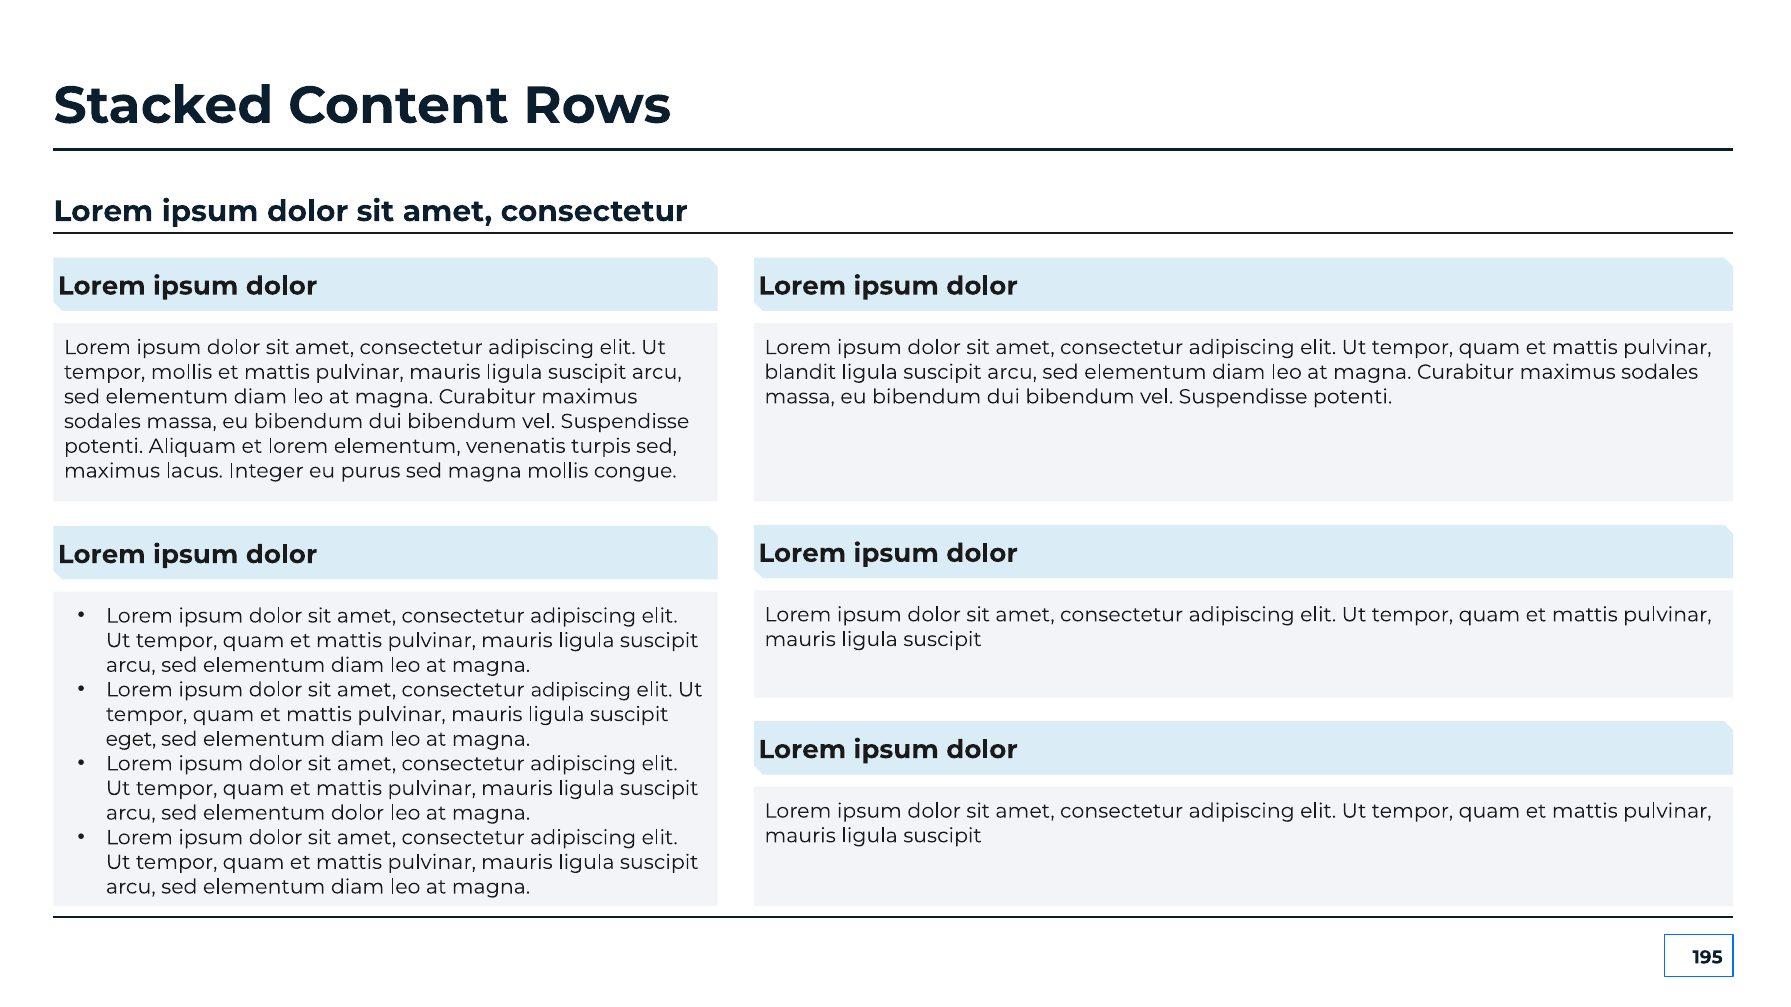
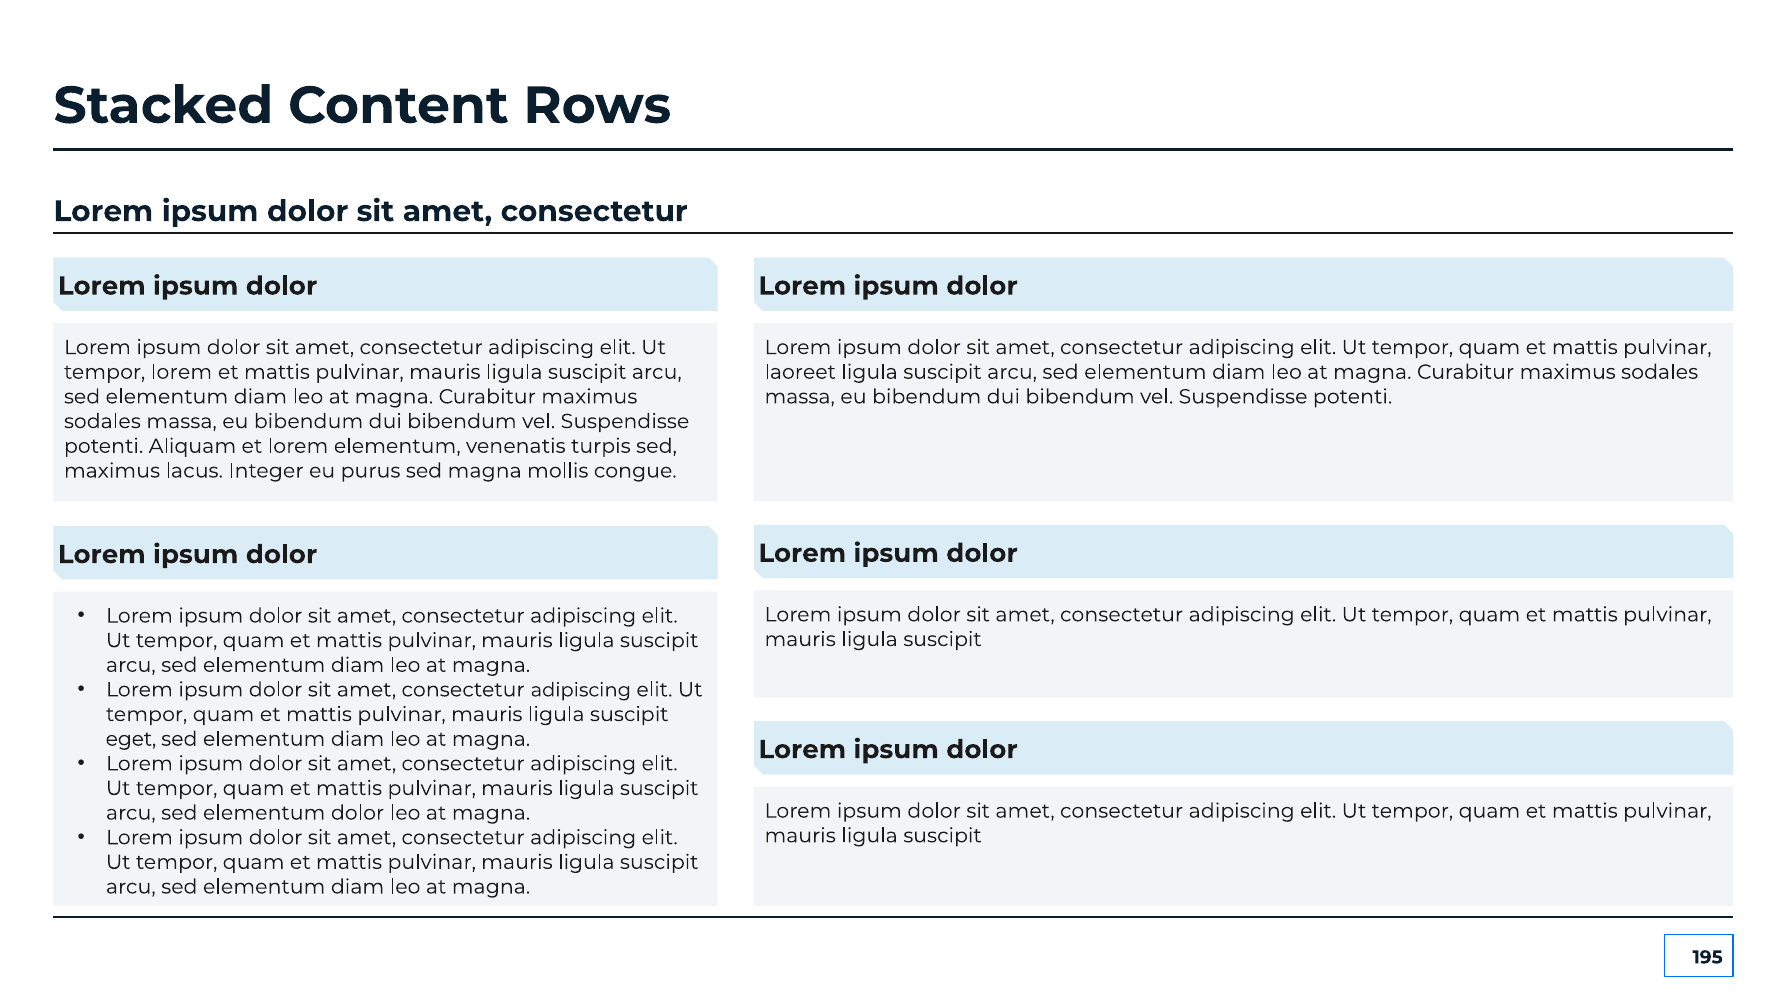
tempor mollis: mollis -> lorem (181, 372)
blandit: blandit -> laoreet (800, 372)
